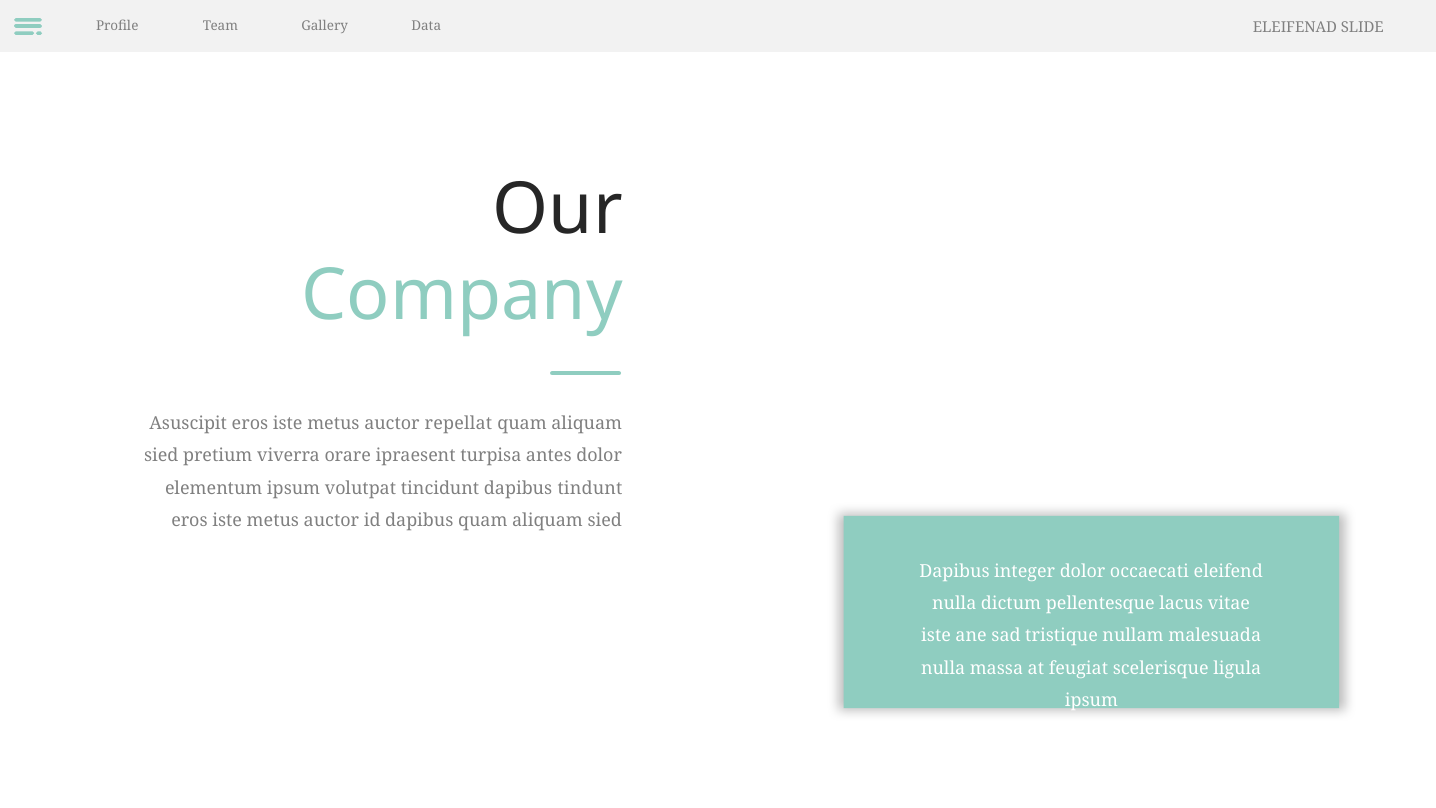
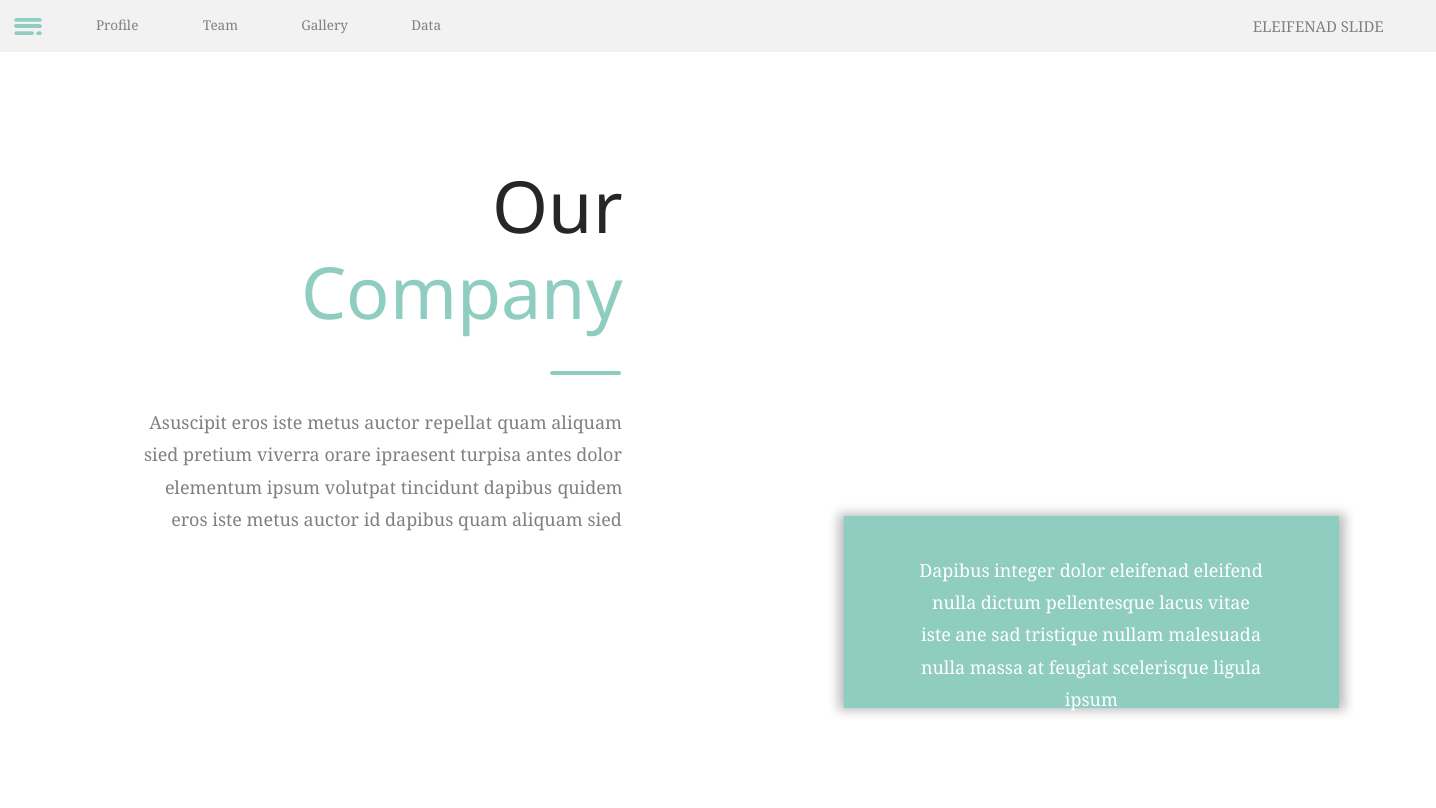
tindunt: tindunt -> quidem (590, 488)
dolor occaecati: occaecati -> eleifenad (1150, 571)
